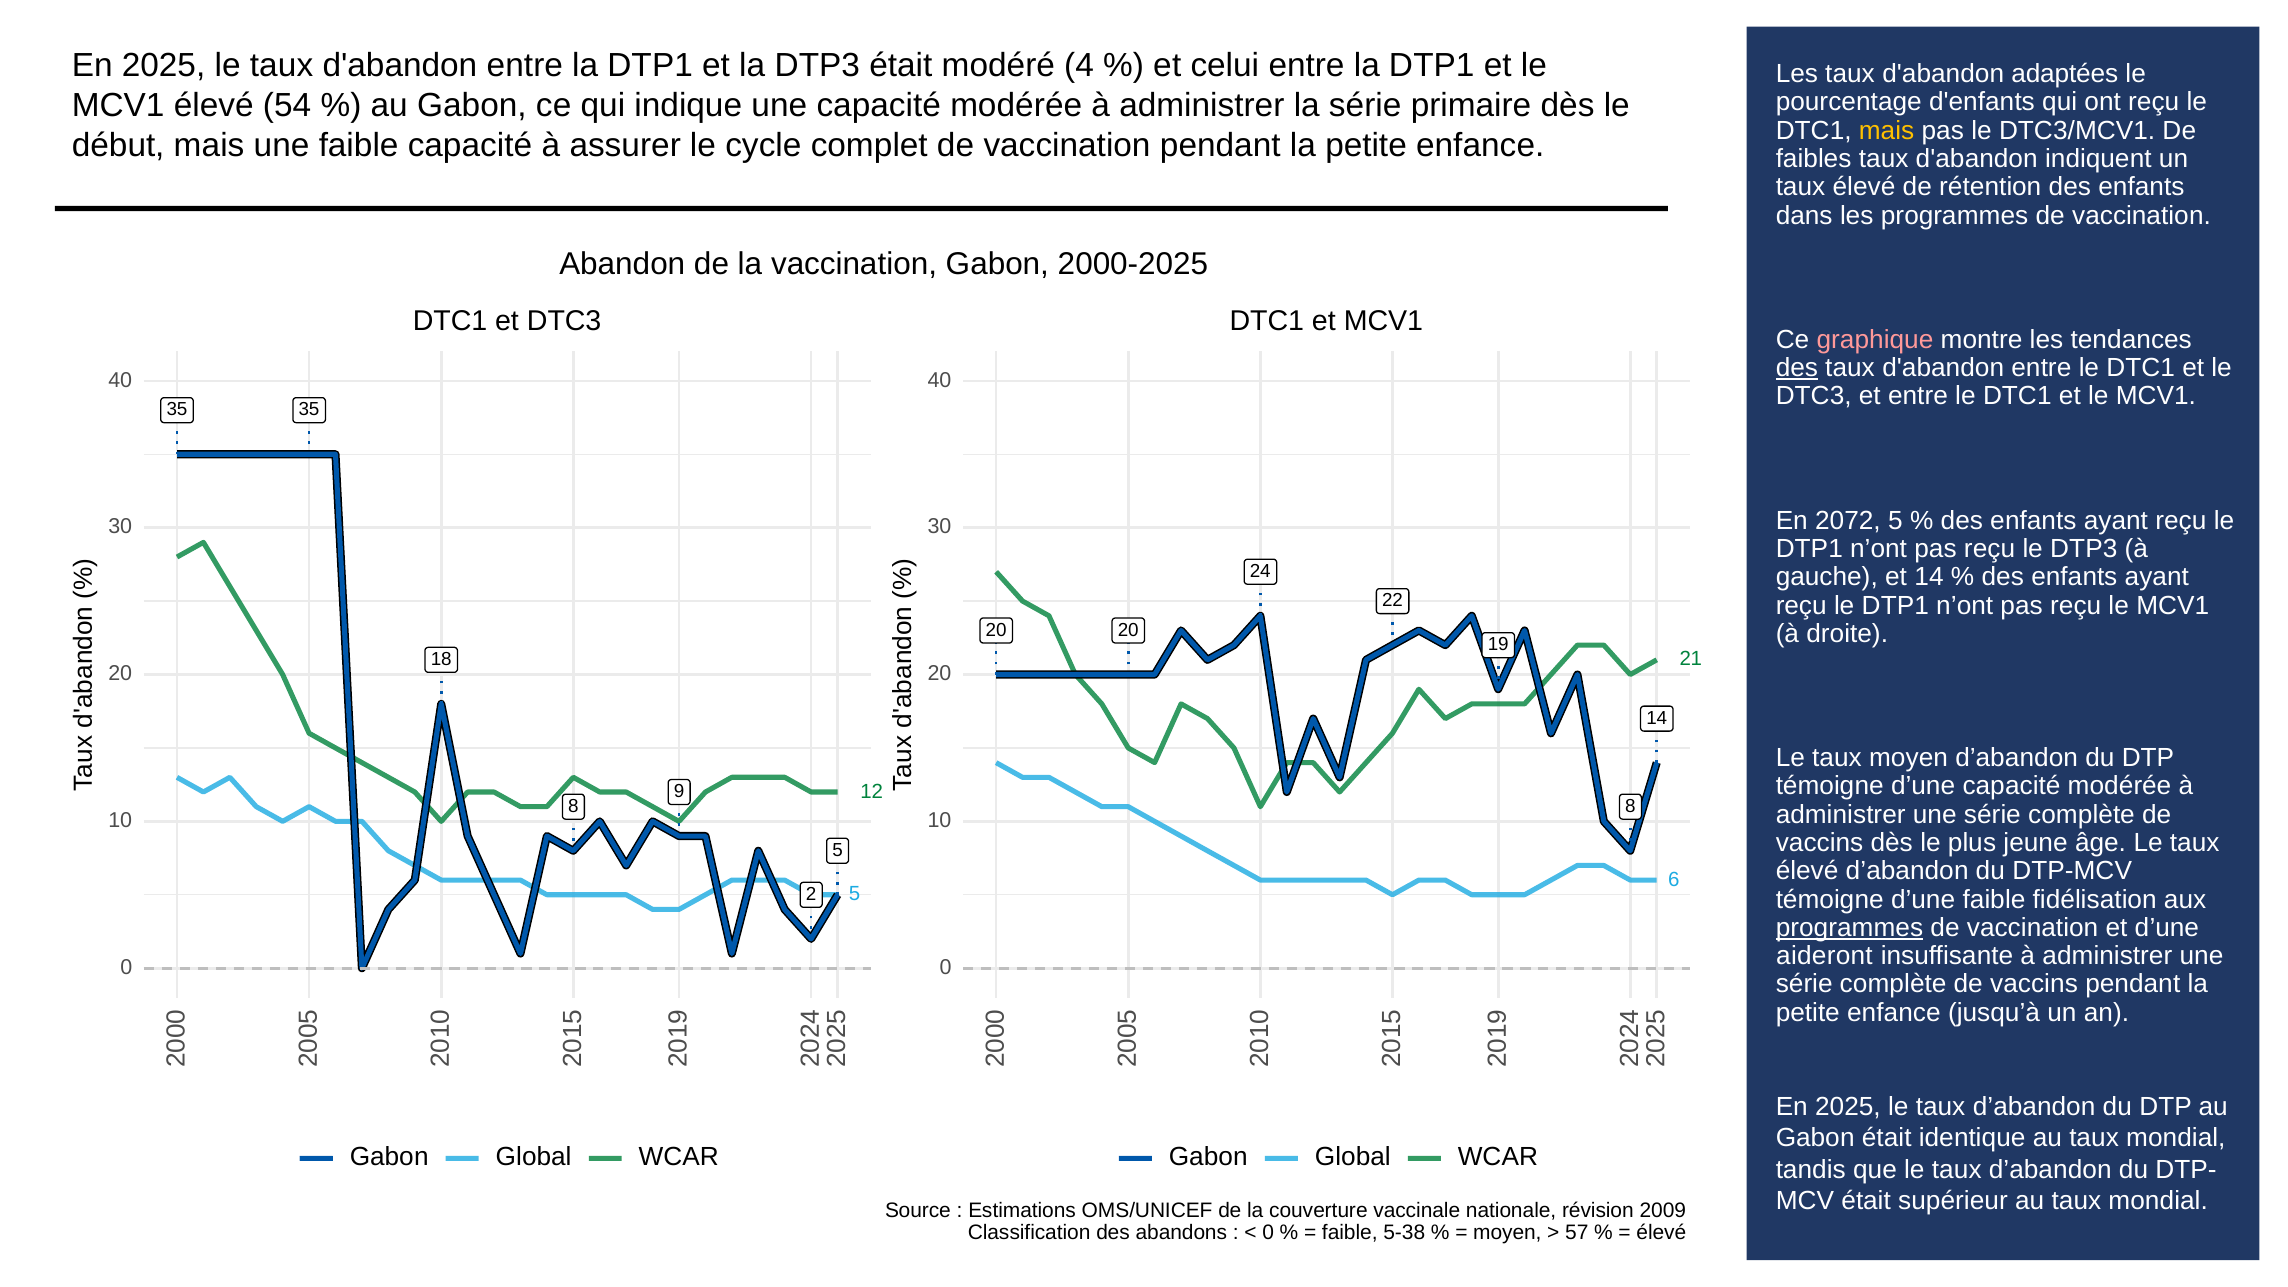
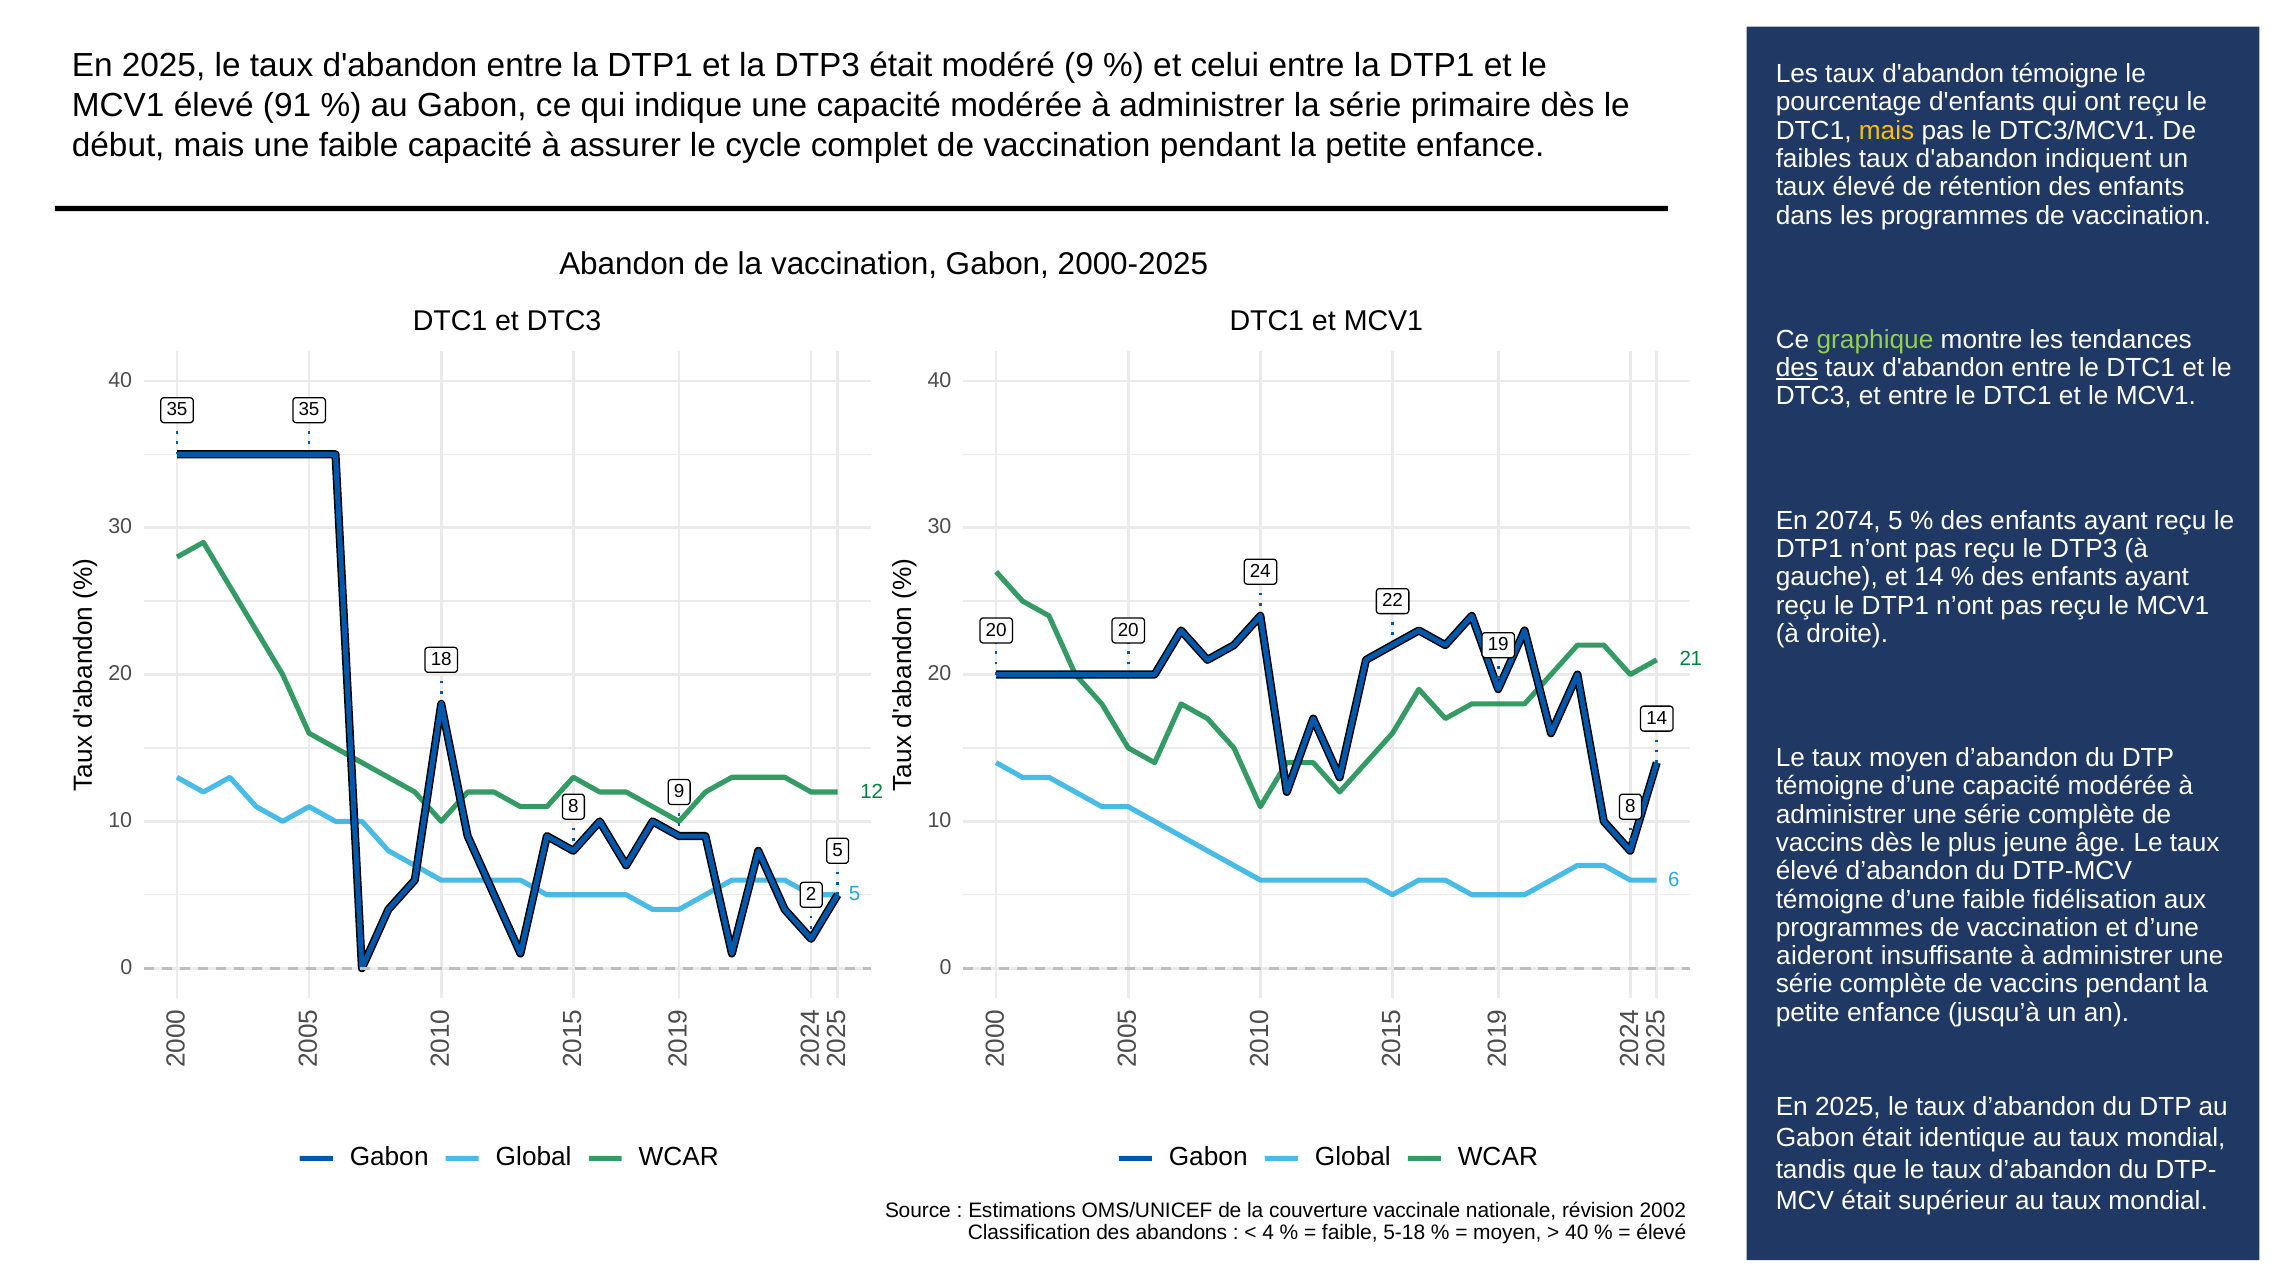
modéré 4: 4 -> 9 (1079, 65)
d'abandon adaptées: adaptées -> témoigne (2065, 74)
54: 54 -> 91 (287, 105)
graphique colour: pink -> light green (1875, 340)
2072: 2072 -> 2074 (1848, 520)
programmes underline: present -> none (1849, 928)
2009: 2009 -> 2002 (1663, 1210)
0: 0 -> 4 (1268, 1232)
5-38: 5-38 -> 5-18 (1404, 1232)
57: 57 -> 40 (1577, 1232)
